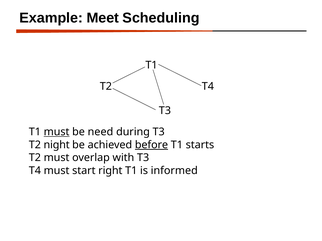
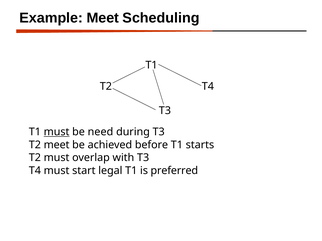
T2 night: night -> meet (57, 145)
before underline: present -> none (151, 145)
right: right -> legal (110, 171)
informed: informed -> preferred (174, 171)
